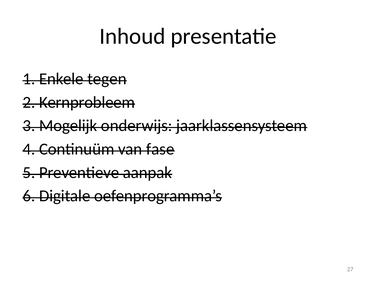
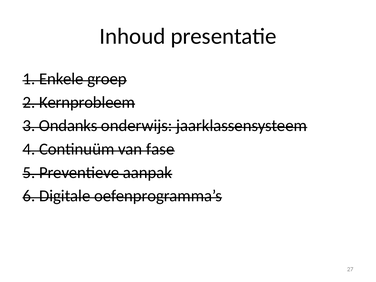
tegen: tegen -> groep (107, 79)
Mogelijk: Mogelijk -> Ondanks (68, 126)
